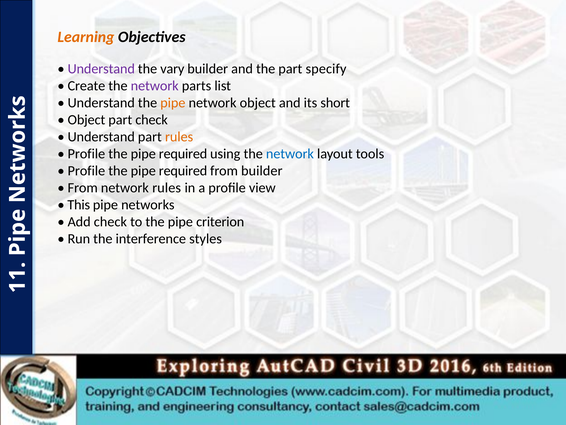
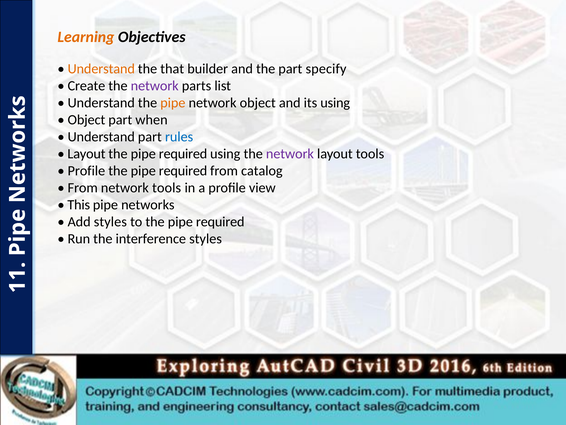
Understand colour: purple -> orange (101, 69)
vary: vary -> that (172, 69)
its short: short -> using (335, 103)
part check: check -> when (151, 120)
rules colour: orange -> blue (179, 137)
Profile: Profile -> Layout (86, 154)
network colour: blue -> purple (290, 154)
from builder: builder -> catalog (262, 171)
network rules: rules -> tools (167, 188)
Add check: check -> styles (110, 222)
to the pipe criterion: criterion -> required (220, 222)
